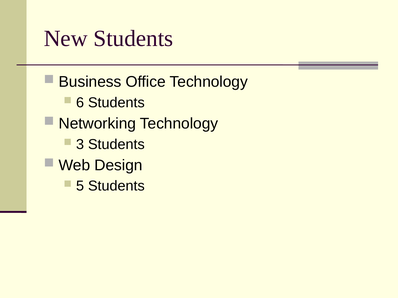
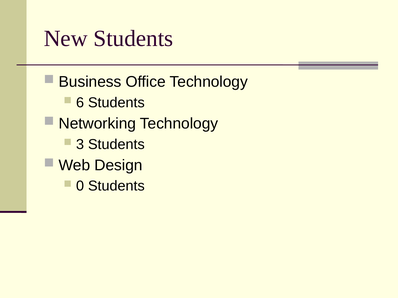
5: 5 -> 0 (80, 186)
